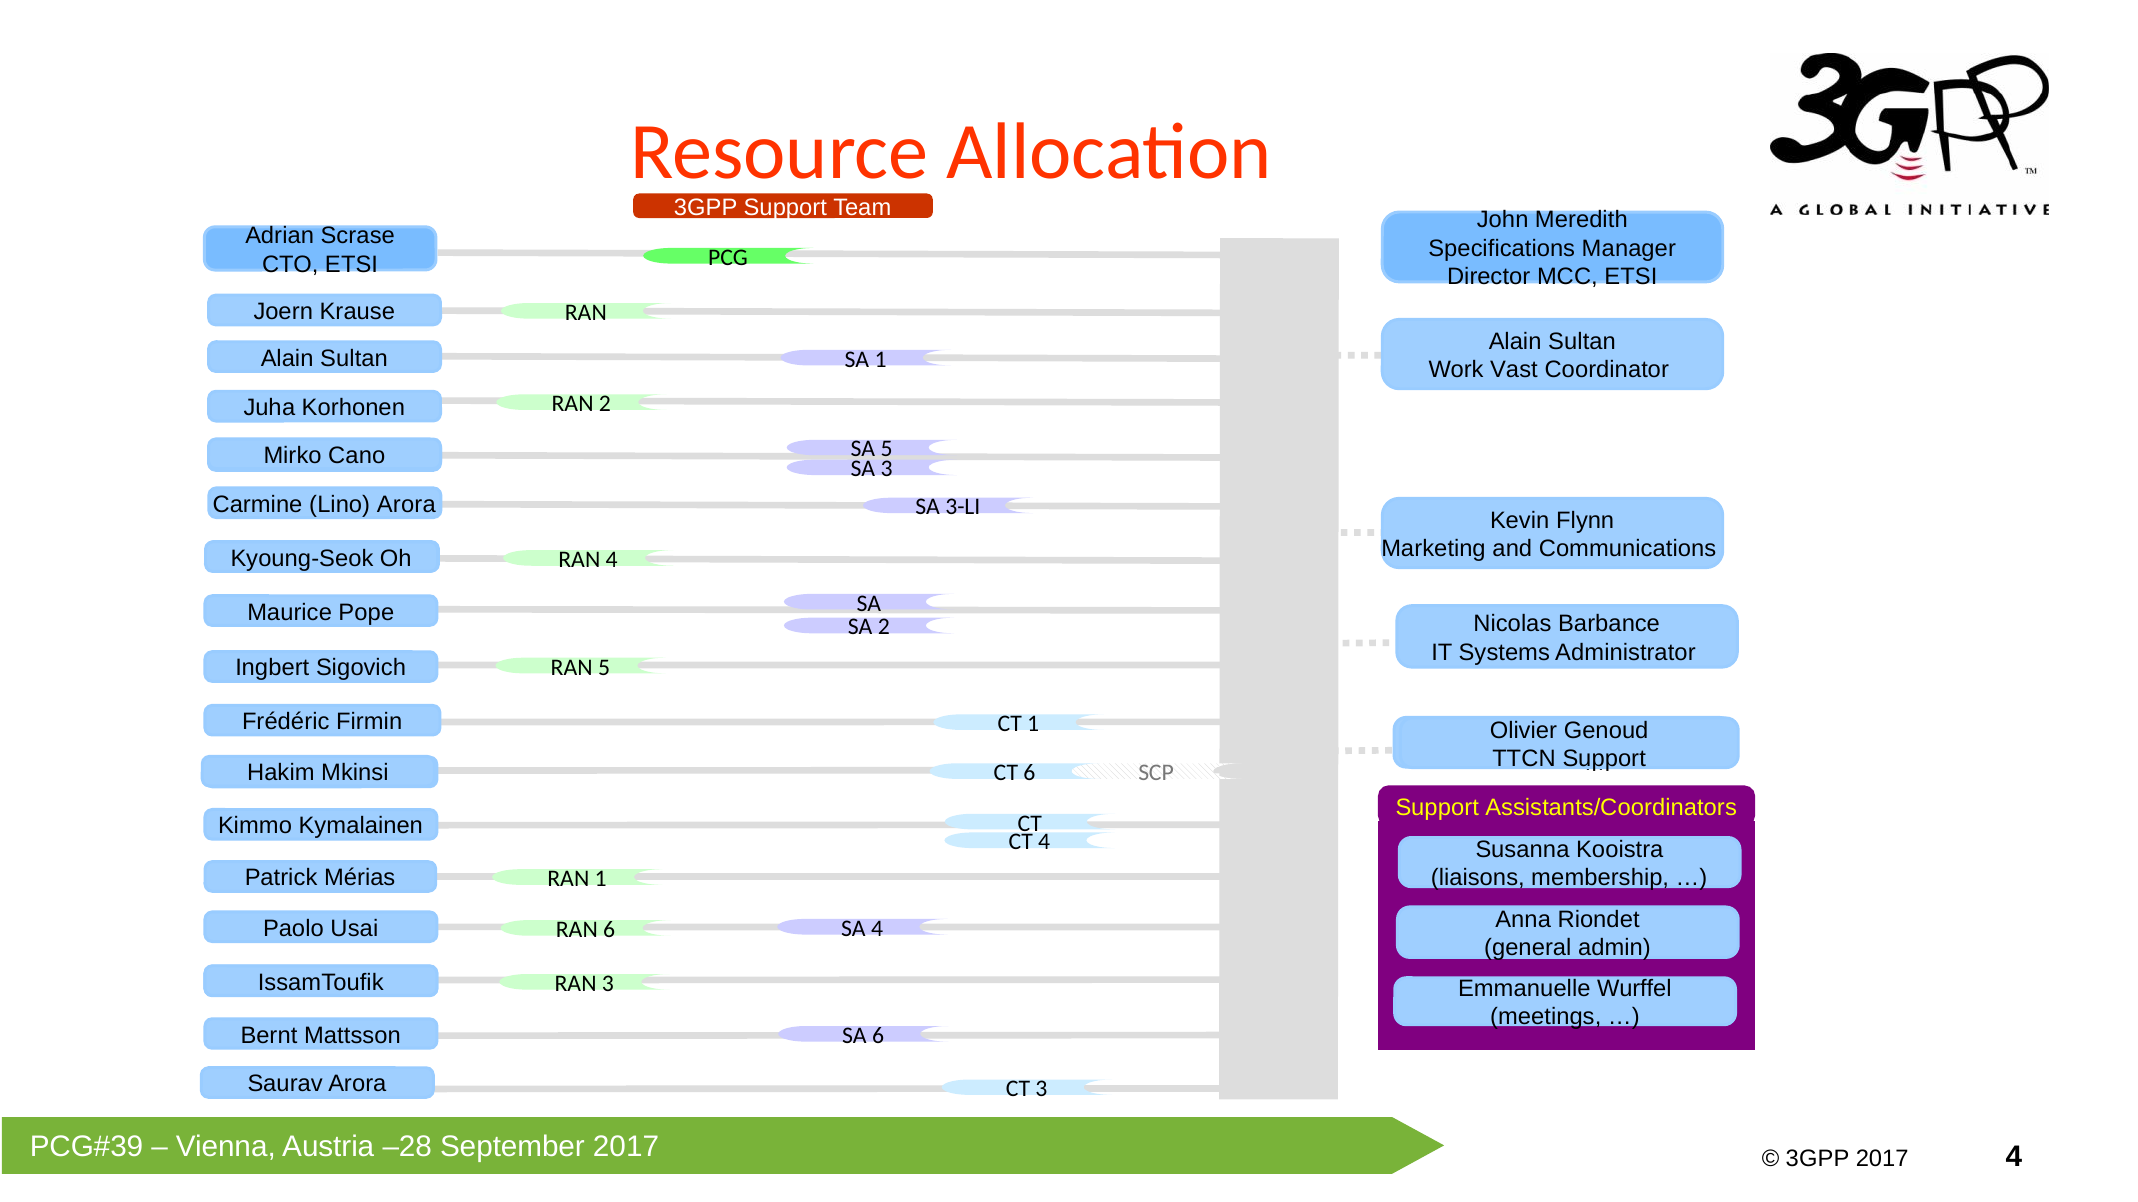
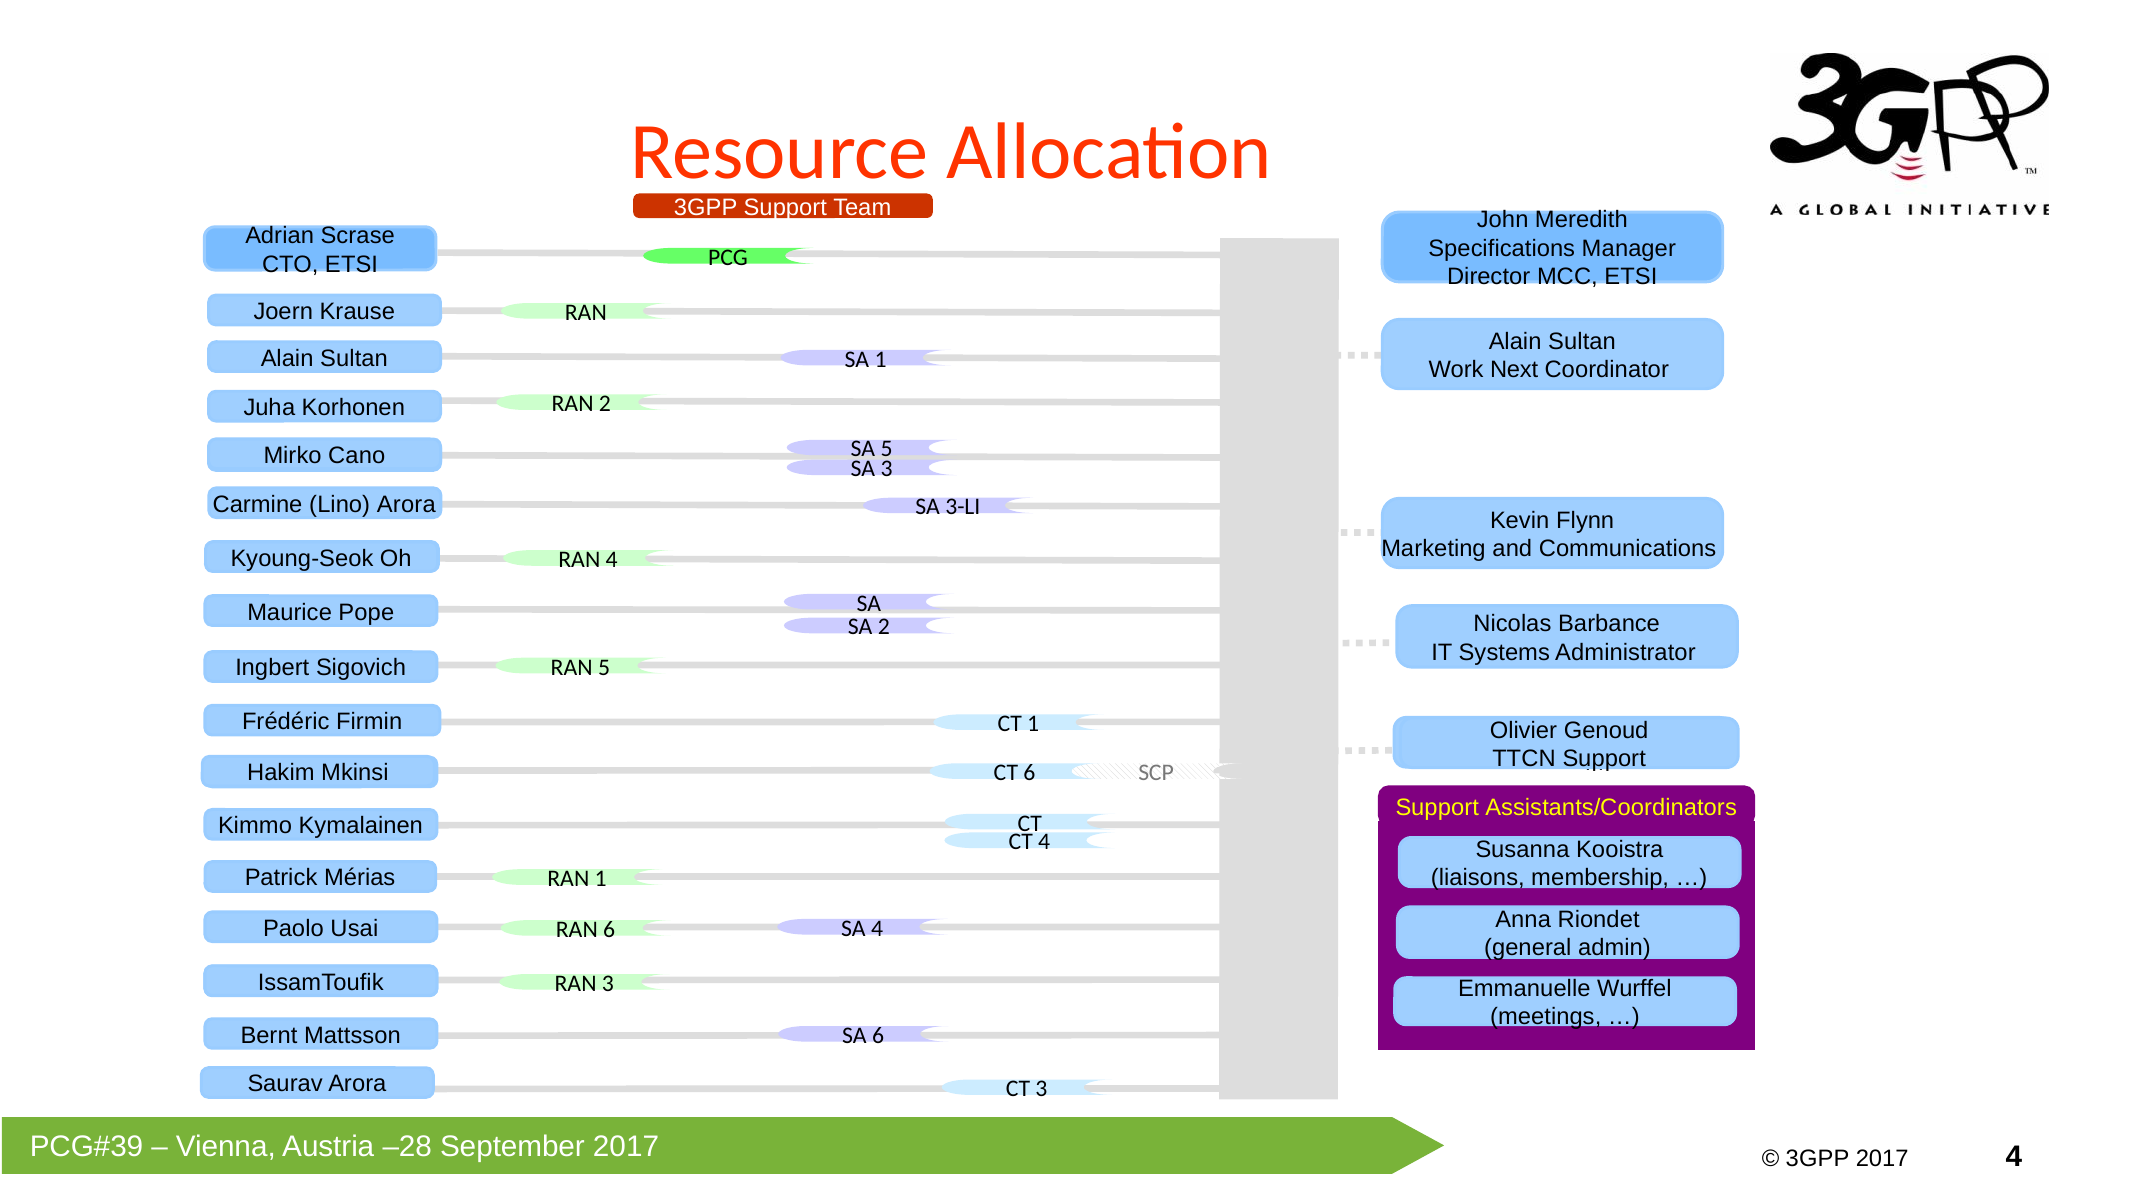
Vast: Vast -> Next (1514, 370)
